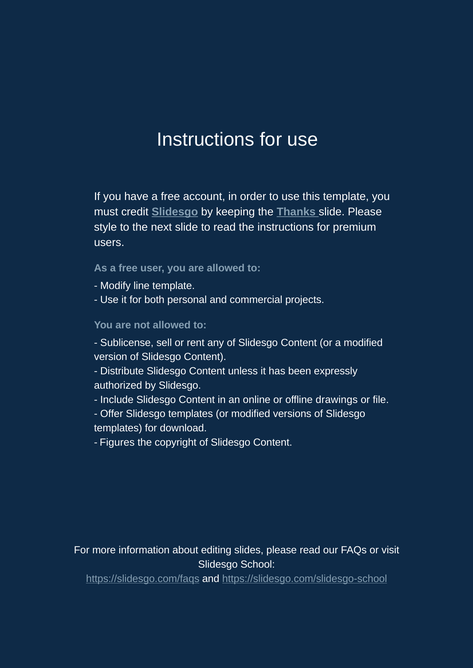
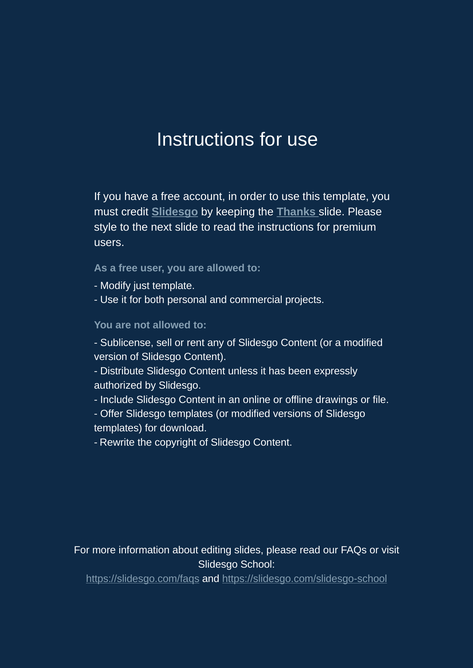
line: line -> just (142, 286)
Figures: Figures -> Rewrite (117, 443)
